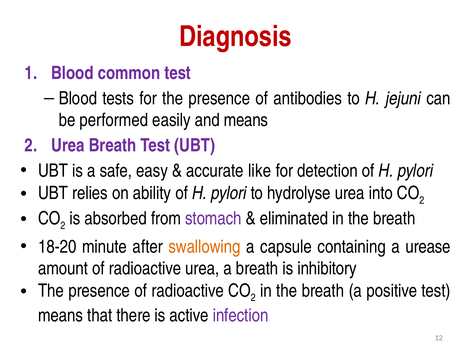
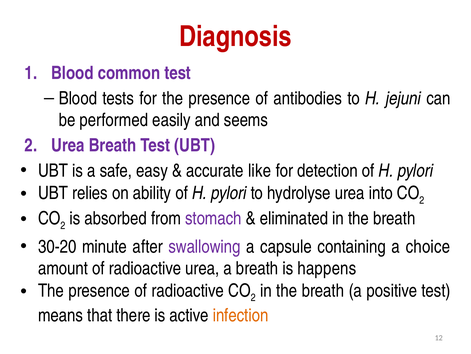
and means: means -> seems (246, 120)
18-20: 18-20 -> 30-20 (57, 246)
swallowing colour: orange -> purple (204, 246)
urease: urease -> choice (428, 246)
inhibitory: inhibitory -> happens (327, 268)
infection colour: purple -> orange (241, 315)
